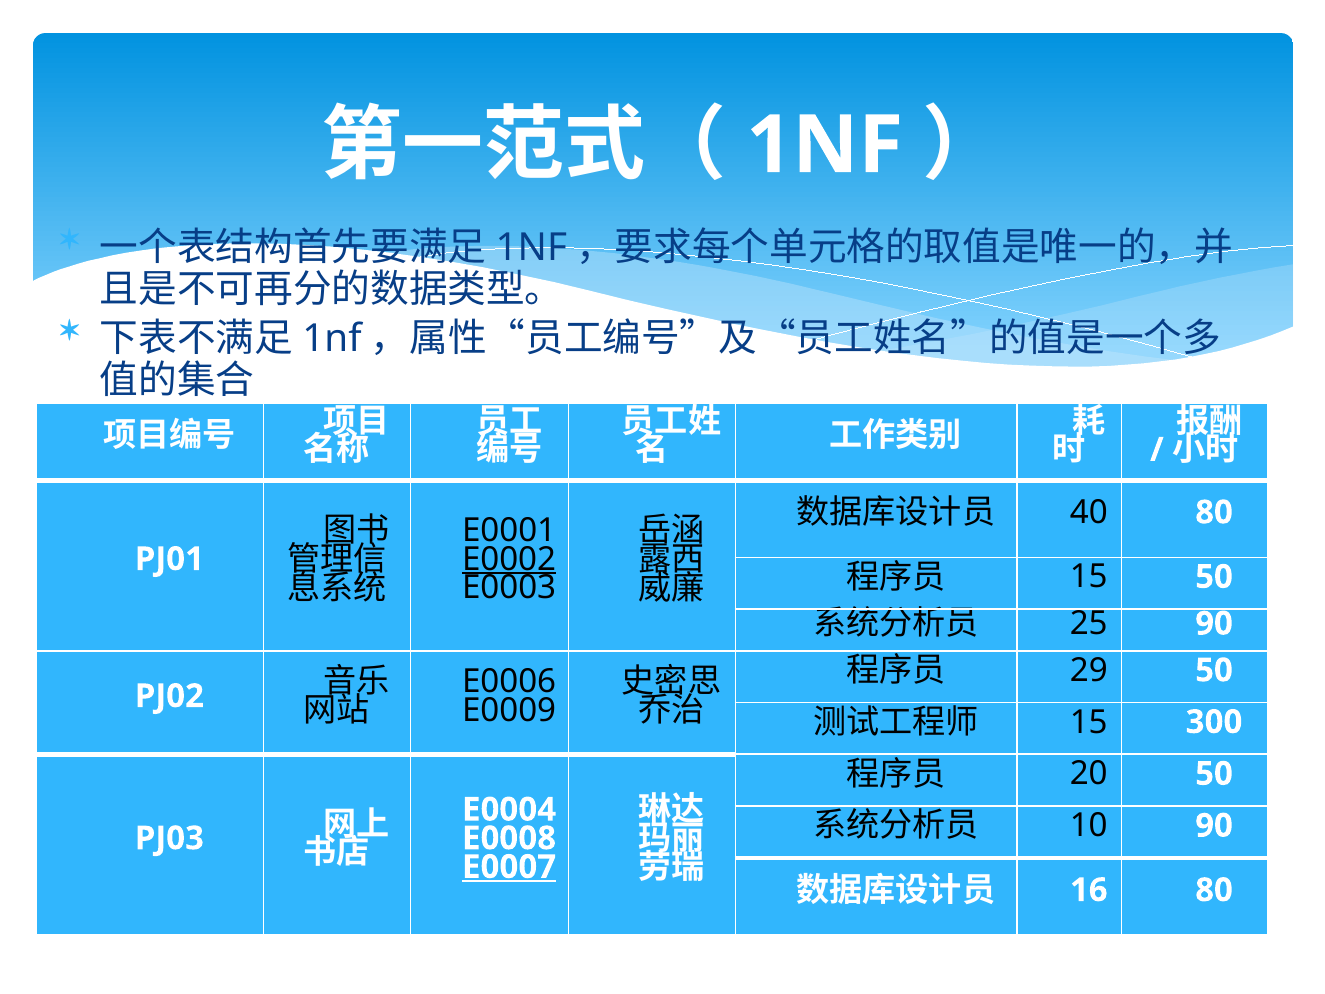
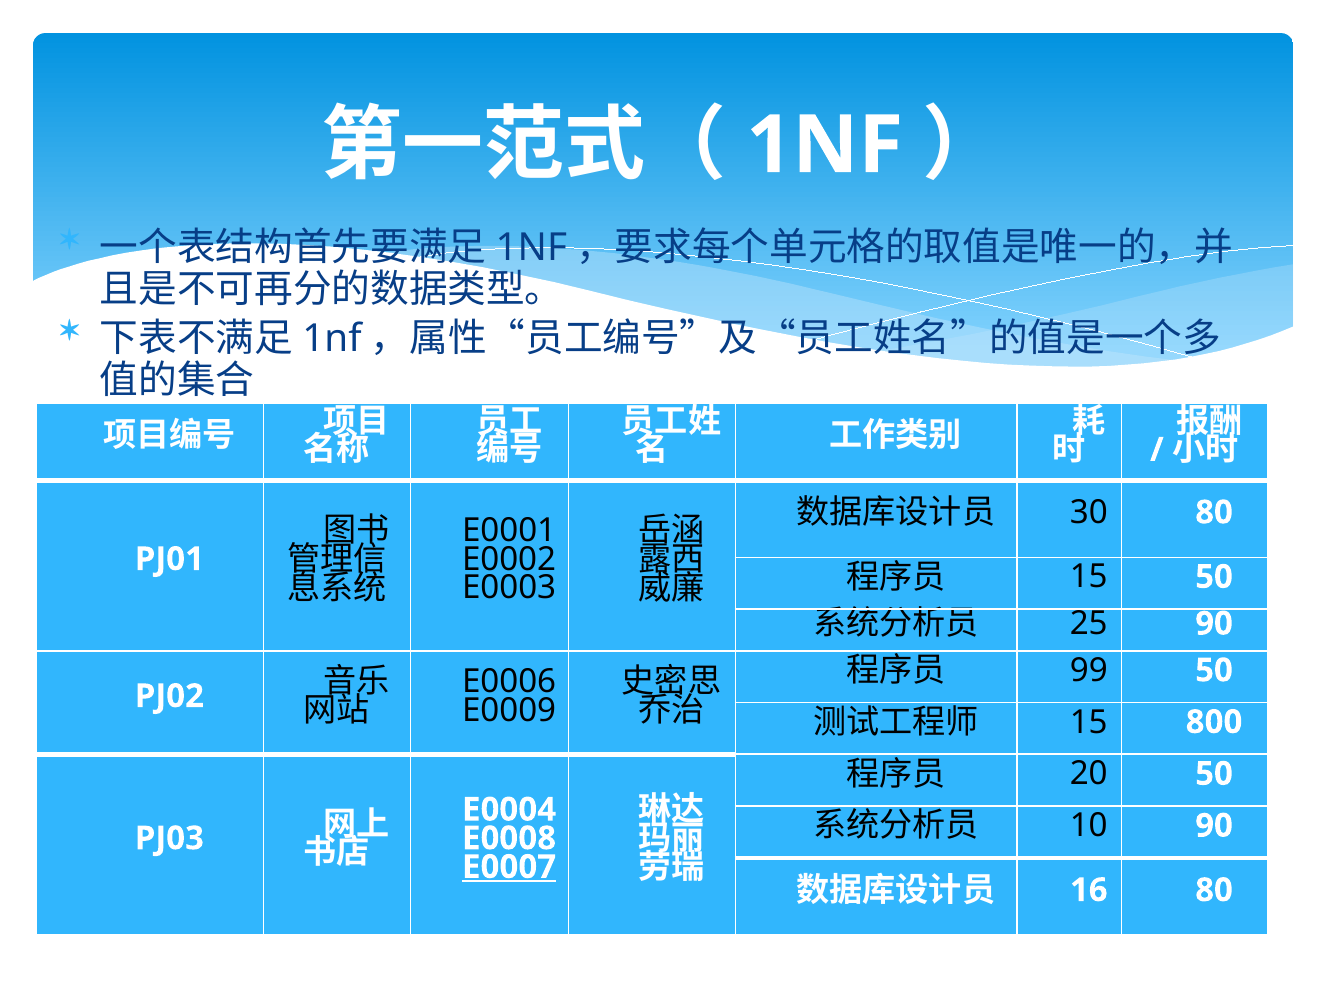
40: 40 -> 30 (1089, 512)
E0002 underline: present -> none (509, 559)
29: 29 -> 99 (1089, 670)
300: 300 -> 800 (1214, 722)
